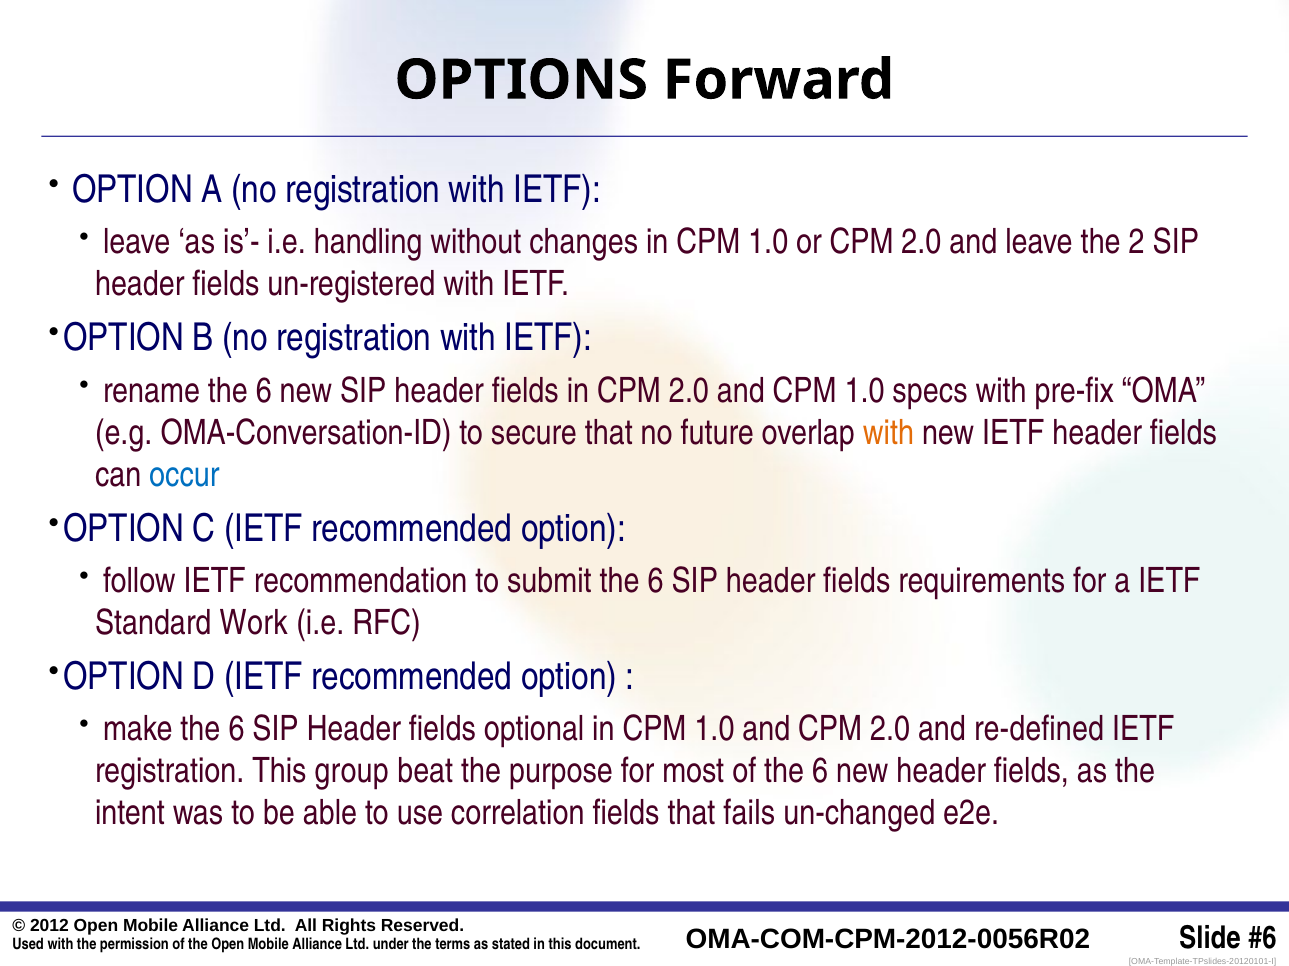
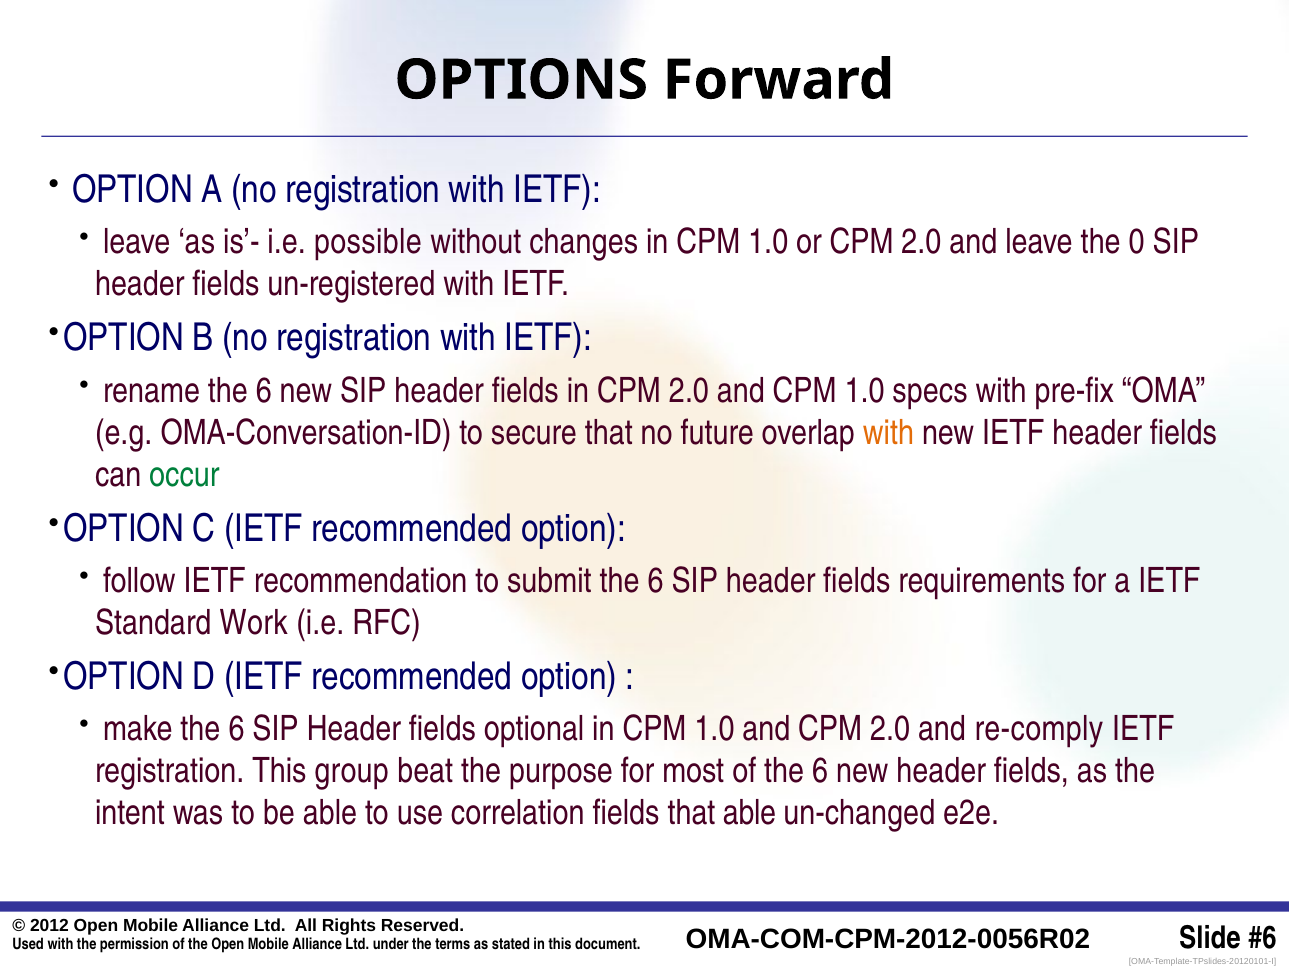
handling: handling -> possible (368, 243)
2: 2 -> 0 (1137, 243)
occur colour: blue -> green (184, 475)
re-defined: re-defined -> re-comply (1039, 730)
that fails: fails -> able (750, 814)
